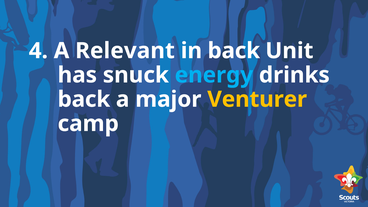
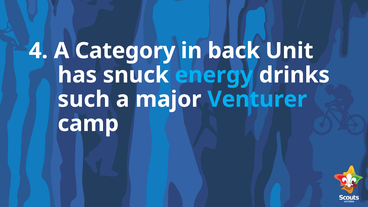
Relevant: Relevant -> Category (125, 51)
back: back -> such (84, 99)
Venturer colour: yellow -> light blue (257, 99)
